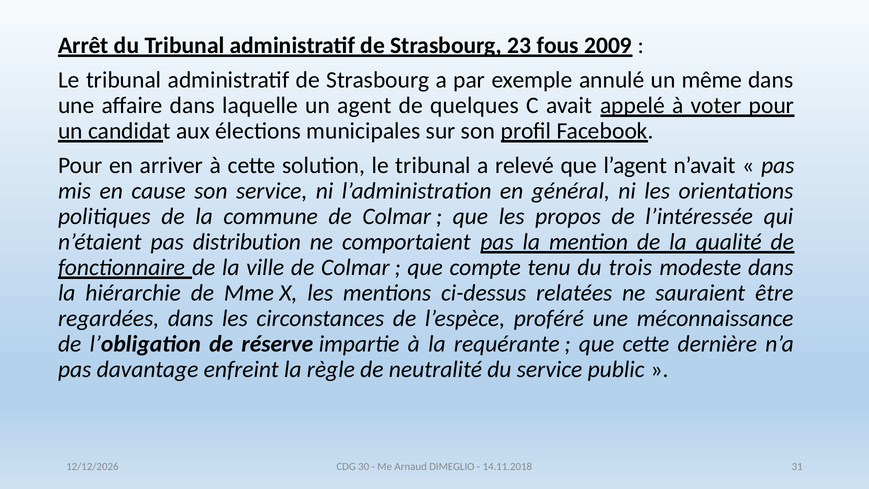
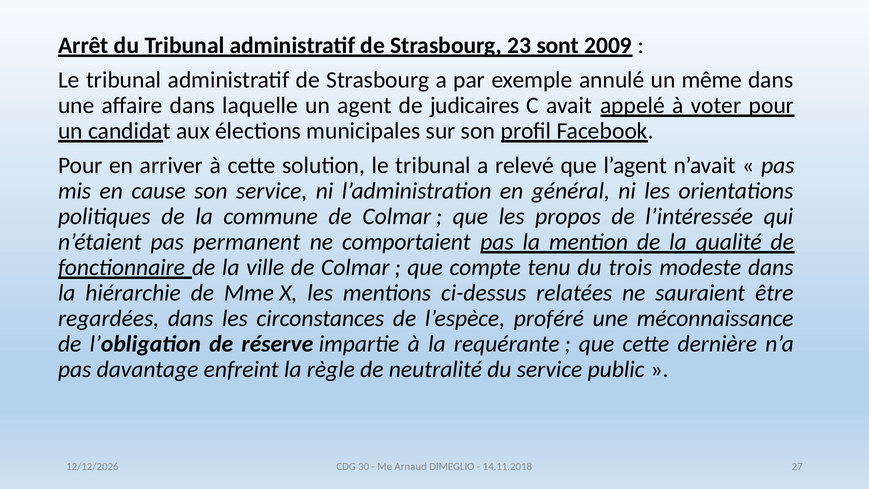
fous: fous -> sont (558, 46)
quelques: quelques -> judicaires (475, 106)
distribution: distribution -> permanent (247, 242)
31: 31 -> 27 (797, 467)
